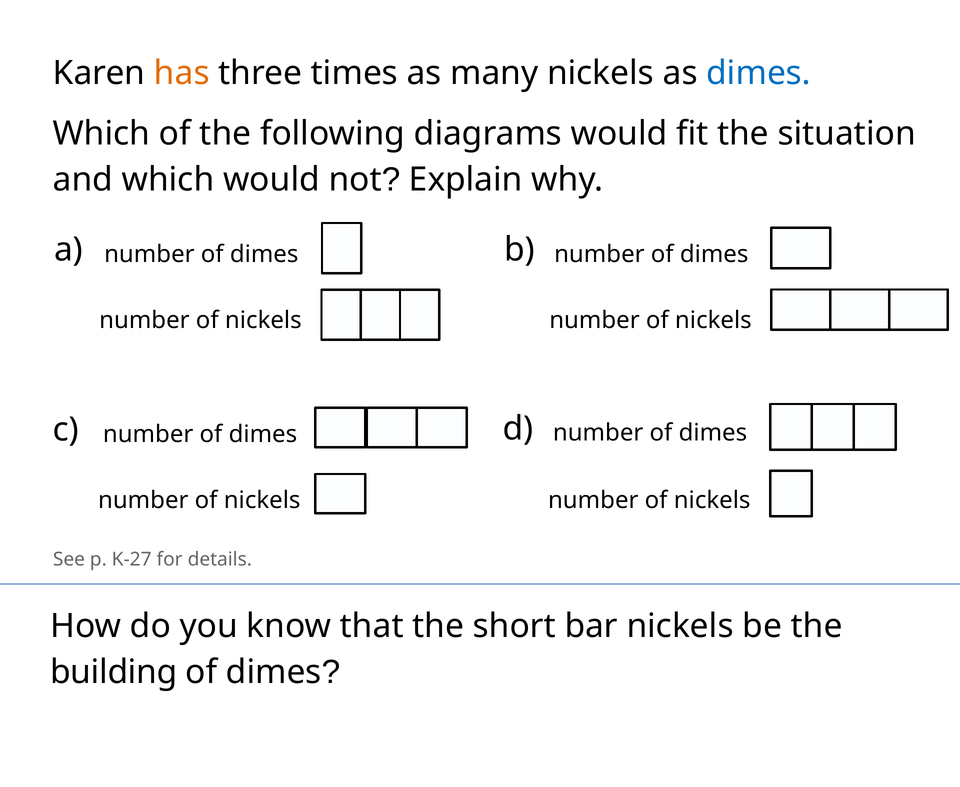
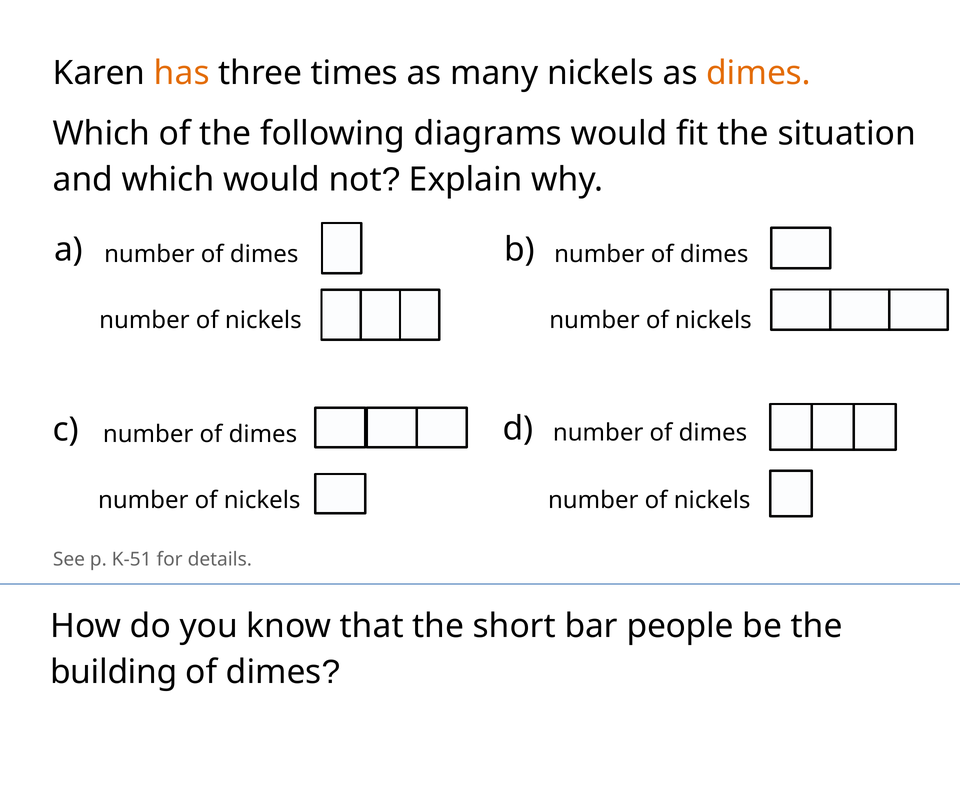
dimes colour: blue -> orange (759, 73)
K-27: K-27 -> K-51 (132, 560)
bar nickels: nickels -> people (680, 626)
